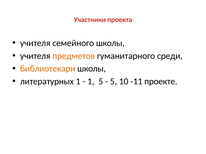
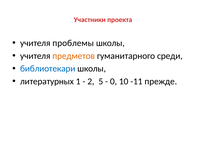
семейного: семейного -> проблемы (73, 43)
библиотекари colour: orange -> blue (48, 69)
1: 1 -> 2 (91, 82)
5: 5 -> 0 (113, 82)
проекте: проекте -> прежде (161, 82)
